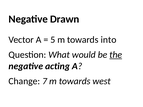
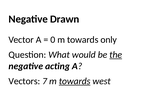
5: 5 -> 0 (53, 40)
into: into -> only (109, 40)
Change: Change -> Vectors (24, 81)
towards underline: none -> present (75, 81)
